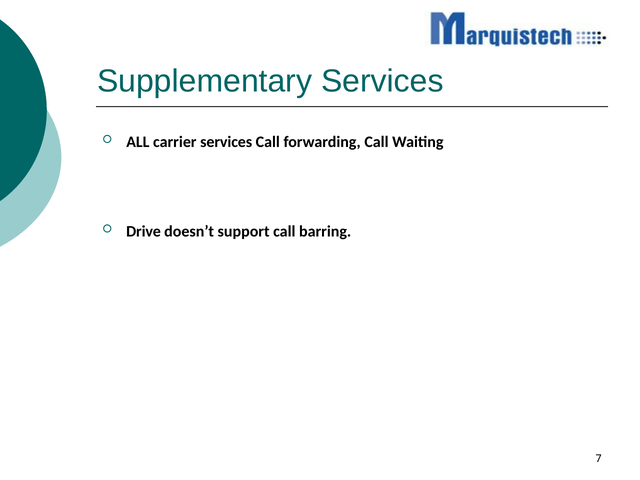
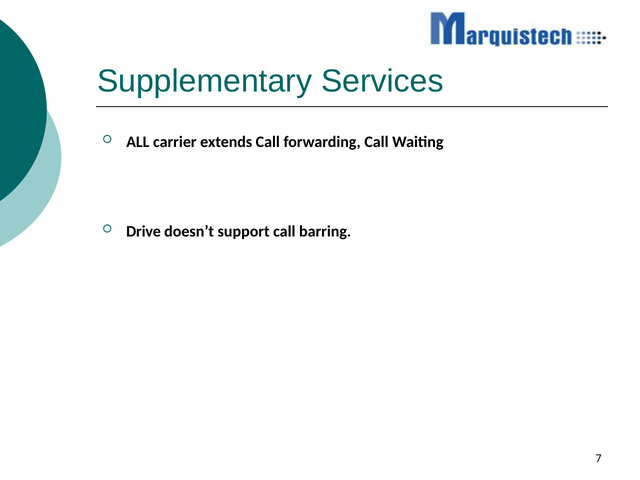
carrier services: services -> extends (226, 142)
